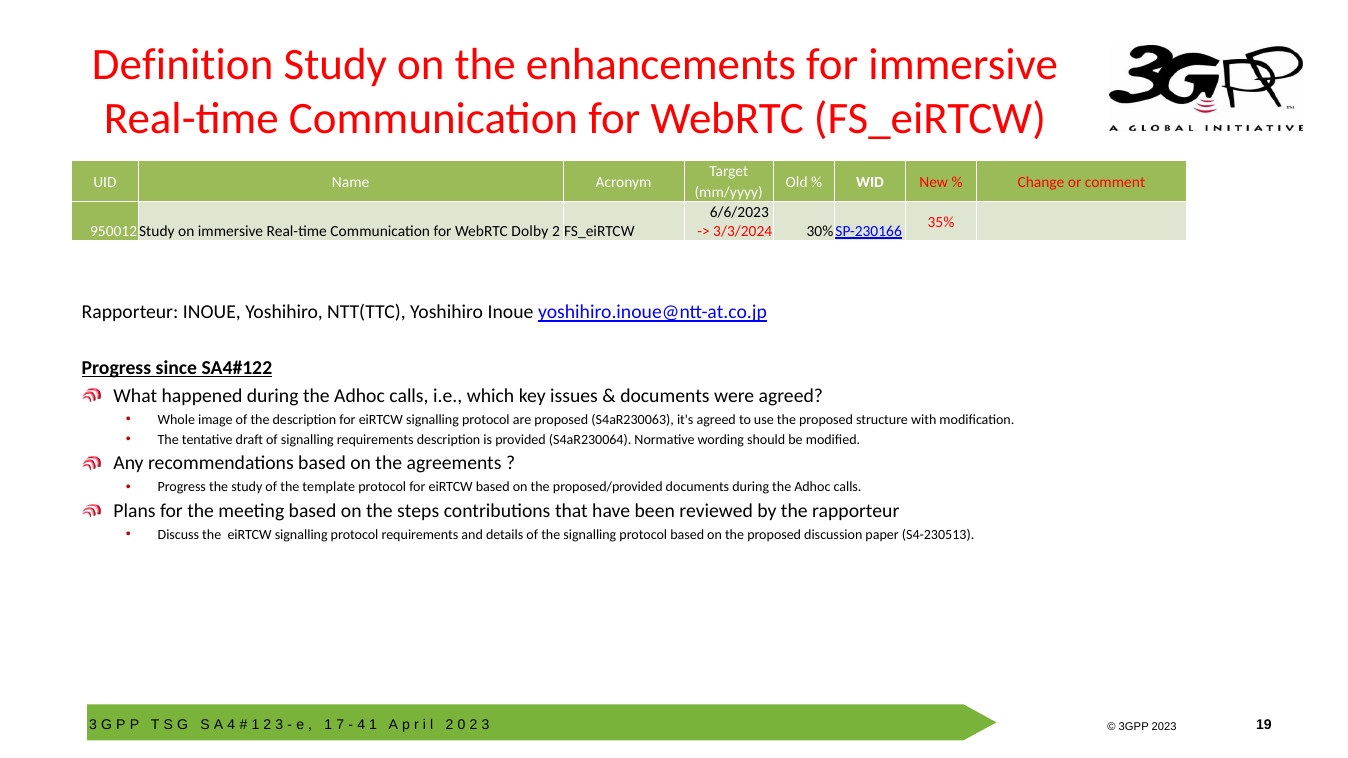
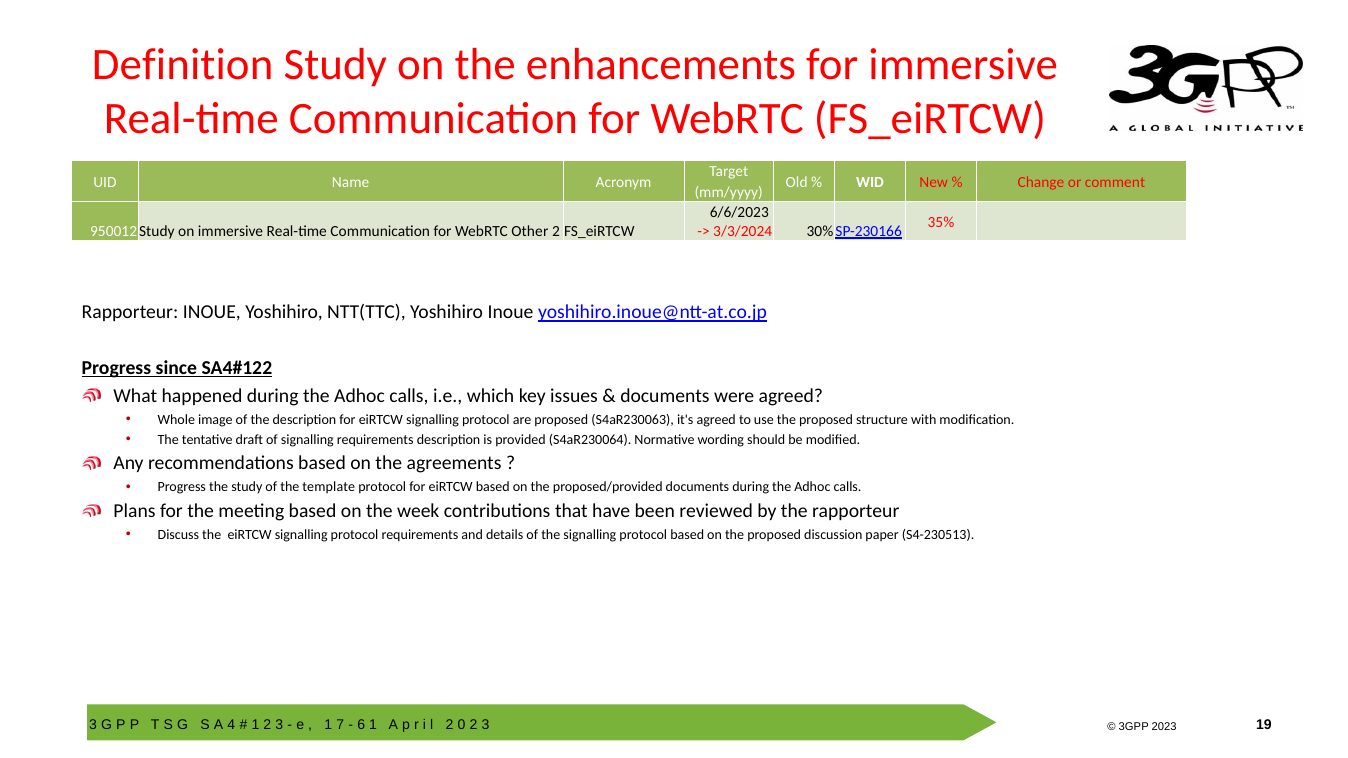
Dolby: Dolby -> Other (530, 231)
steps: steps -> week (418, 511)
4: 4 -> 6 (361, 725)
